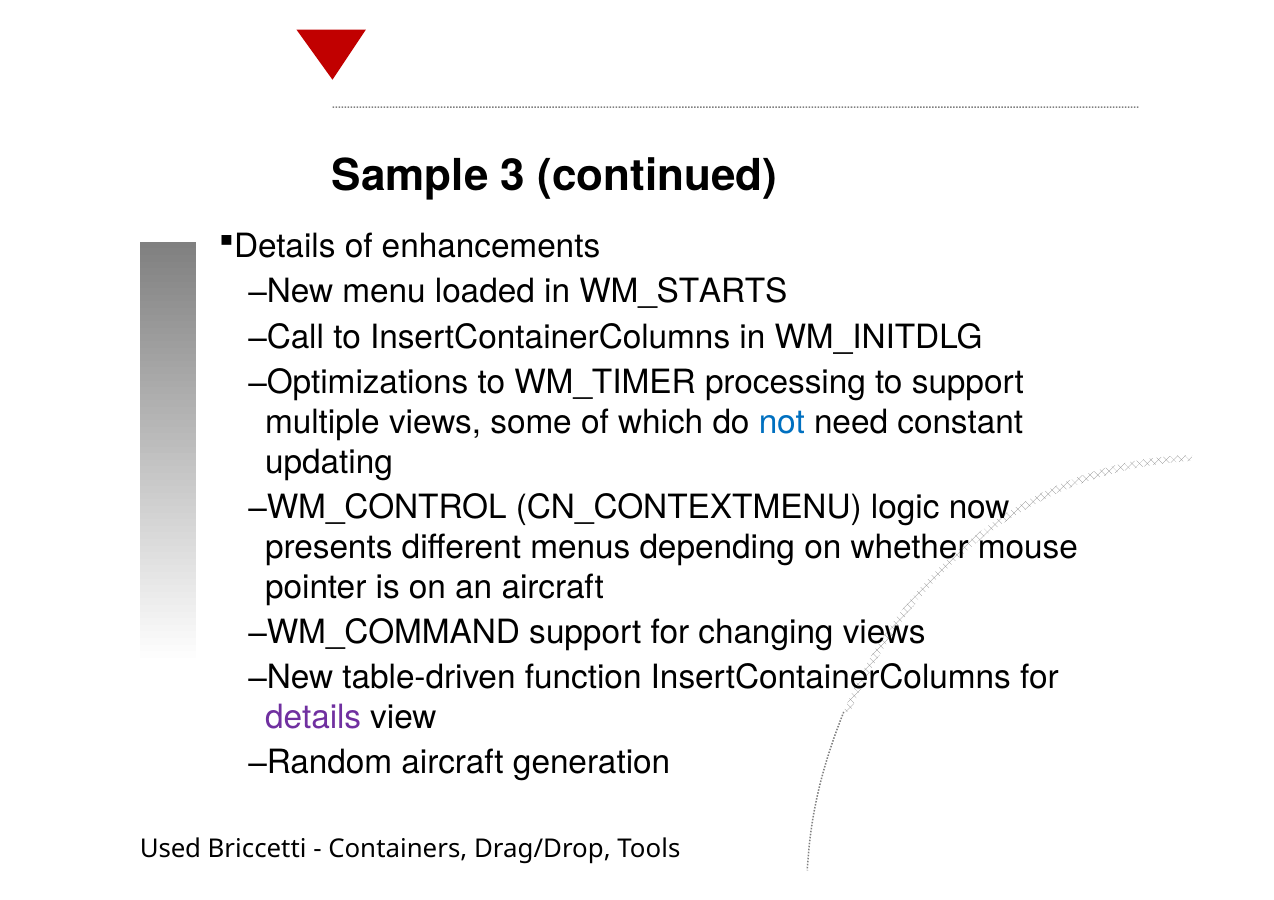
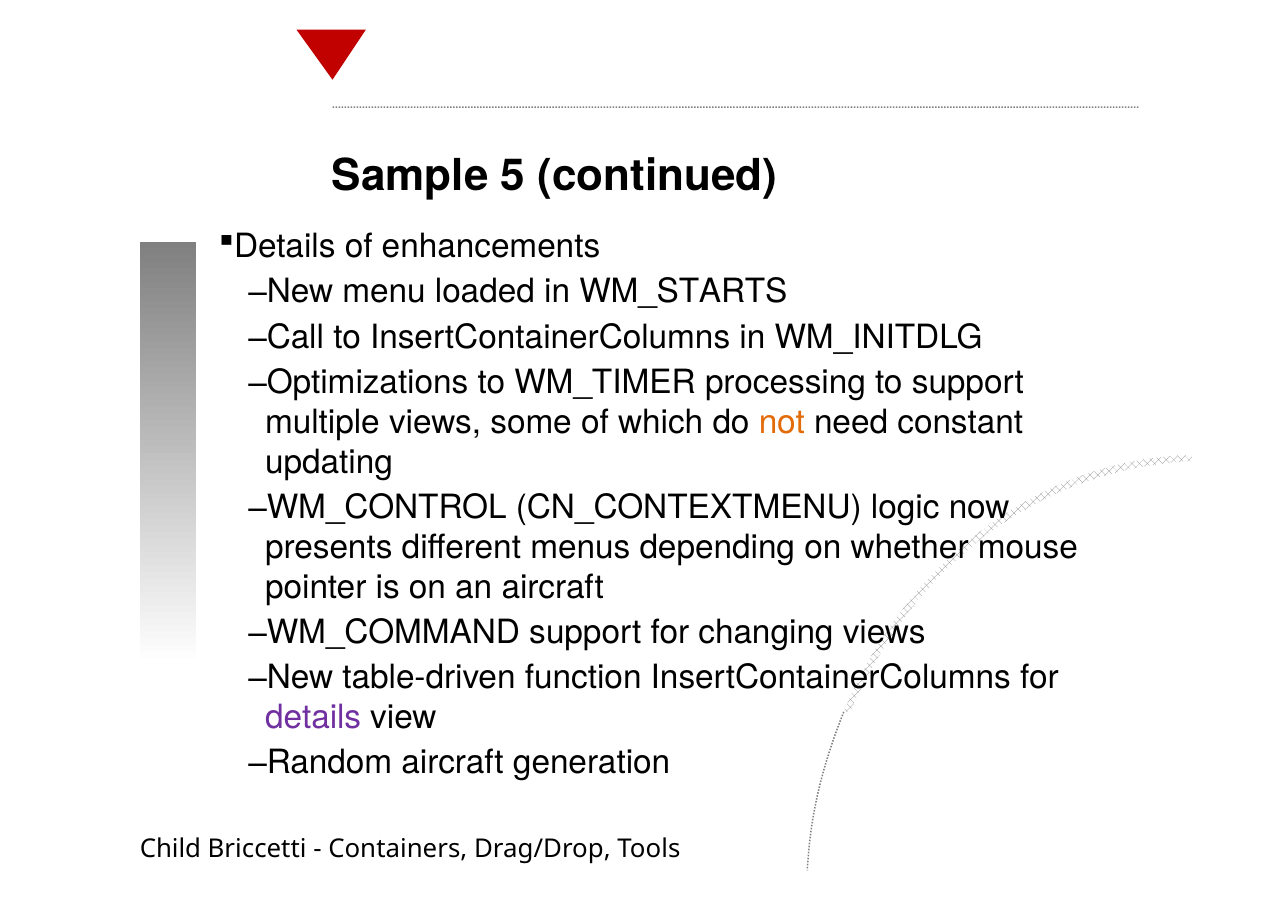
3: 3 -> 5 (513, 175)
not colour: blue -> orange (782, 422)
Used: Used -> Child (170, 849)
